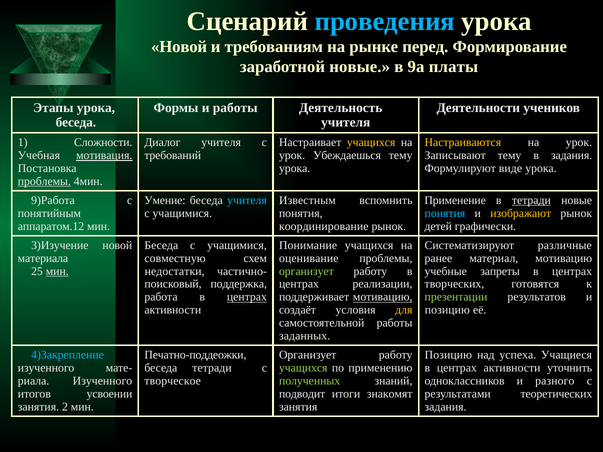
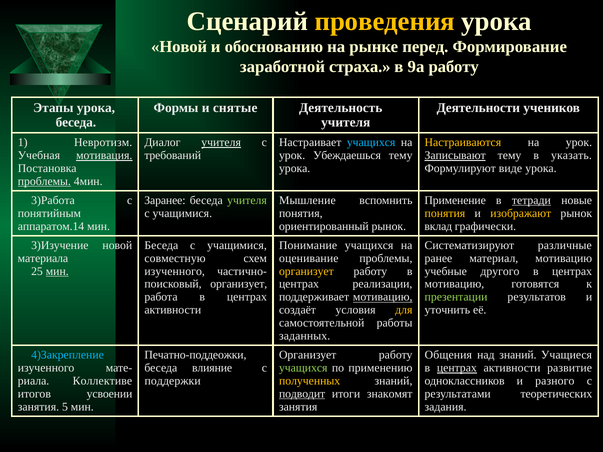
проведения colour: light blue -> yellow (385, 21)
требованиям: требованиям -> обоснованию (274, 47)
заработной новые: новые -> страха (360, 67)
9а платы: платы -> работу (454, 67)
и работы: работы -> снятые (235, 108)
Сложности: Сложности -> Невротизм (103, 143)
учителя underline: none -> present (221, 143)
учащихся colour: yellow -> light blue (371, 143)
Записывают underline: none -> present (455, 156)
в задания: задания -> указать (571, 156)
9)Работа: 9)Работа -> 3)Работа (53, 200)
Умение: Умение -> Заранее (165, 200)
учителя colour: light blue -> light green (247, 200)
Известным: Известным -> Мышление (307, 200)
понятия colour: light blue -> yellow (445, 213)
аппаратом.12: аппаратом.12 -> аппаратом.14 (51, 226)
координирование: координирование -> ориентированный (324, 226)
детей: детей -> вклад (438, 226)
недостатки: недостатки -> изученного (175, 271)
организует colour: light green -> yellow (306, 271)
запреты: запреты -> другого (500, 271)
поддержка: поддержка -> организует (239, 284)
творческих: творческих -> мотивацию (454, 284)
центрах underline: present -> none (247, 297)
позицию: позицию -> уточнить (447, 310)
Позицию: Позицию -> Общения (448, 355)
над успеха: успеха -> знаний (518, 355)
беседа тетради: тетради -> влияние (212, 368)
центрах underline: none -> present (457, 368)
уточнить: уточнить -> развитие (570, 368)
Изученного: Изученного -> Коллективе (102, 381)
творческое: творческое -> поддержки (173, 381)
полученных colour: light green -> yellow (310, 381)
подводит underline: none -> present (302, 394)
2: 2 -> 5 (65, 407)
